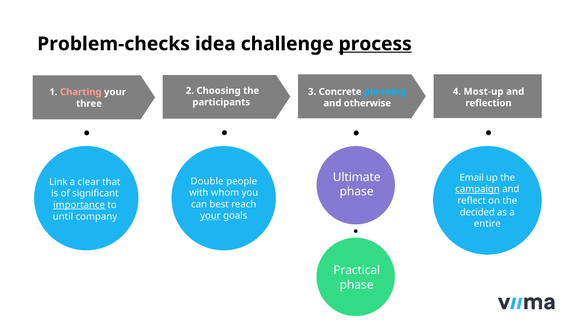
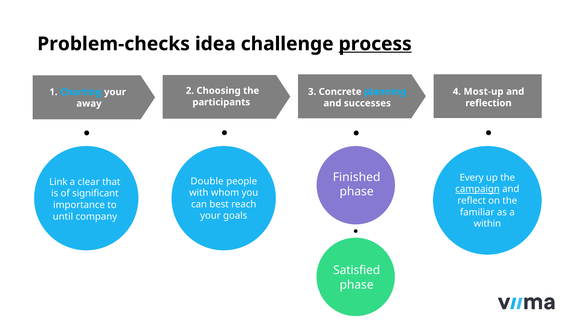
Charting colour: pink -> light blue (81, 92)
otherwise: otherwise -> successes (367, 103)
three: three -> away (89, 104)
Ultimate: Ultimate -> Finished (357, 177)
Email: Email -> Every (472, 178)
importance underline: present -> none (79, 205)
decided: decided -> familiar (477, 212)
your underline: present -> none (210, 216)
entire: entire -> within (487, 224)
Practical: Practical -> Satisfied (357, 270)
